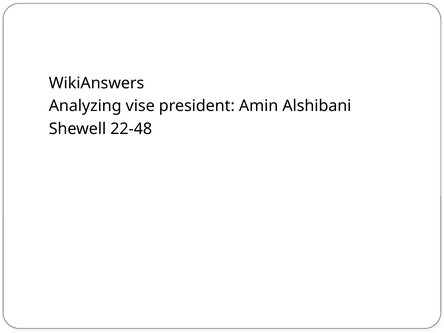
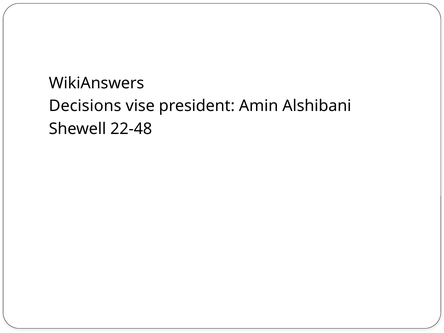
Analyzing: Analyzing -> Decisions (85, 106)
